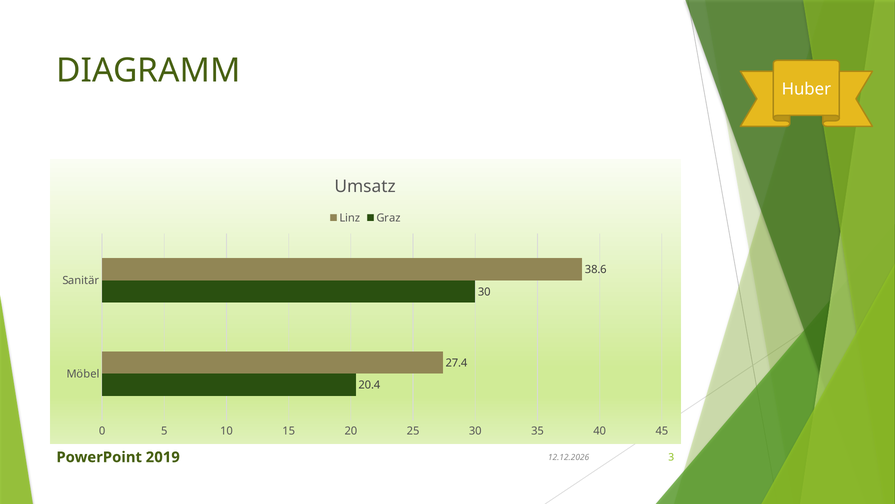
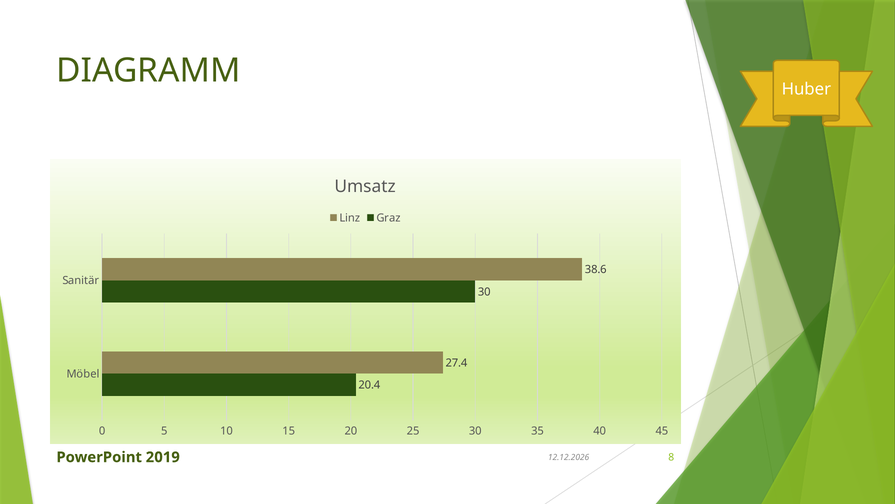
3: 3 -> 8 (671, 457)
